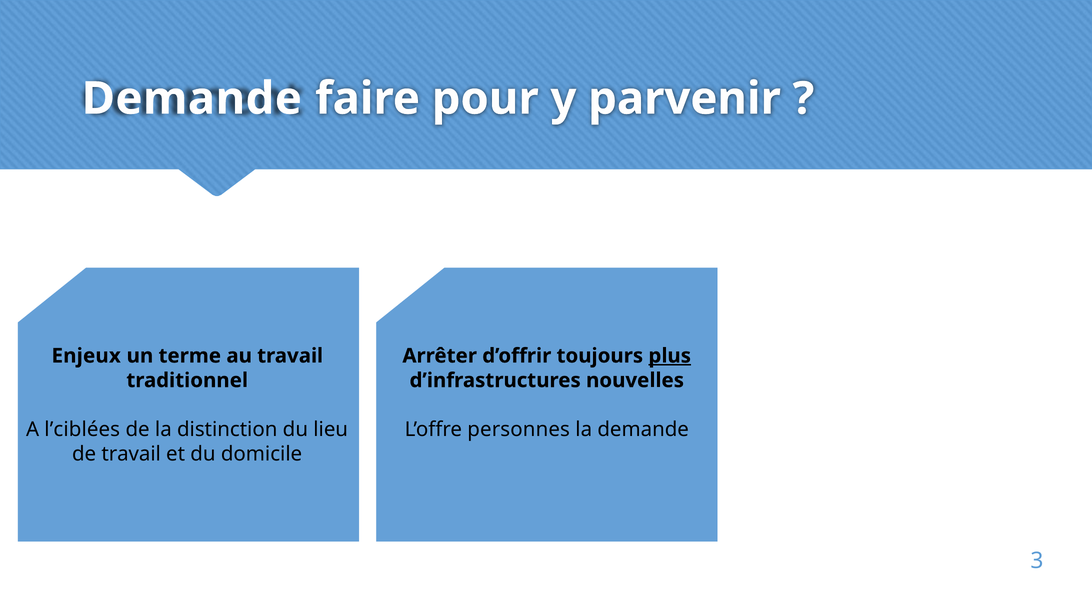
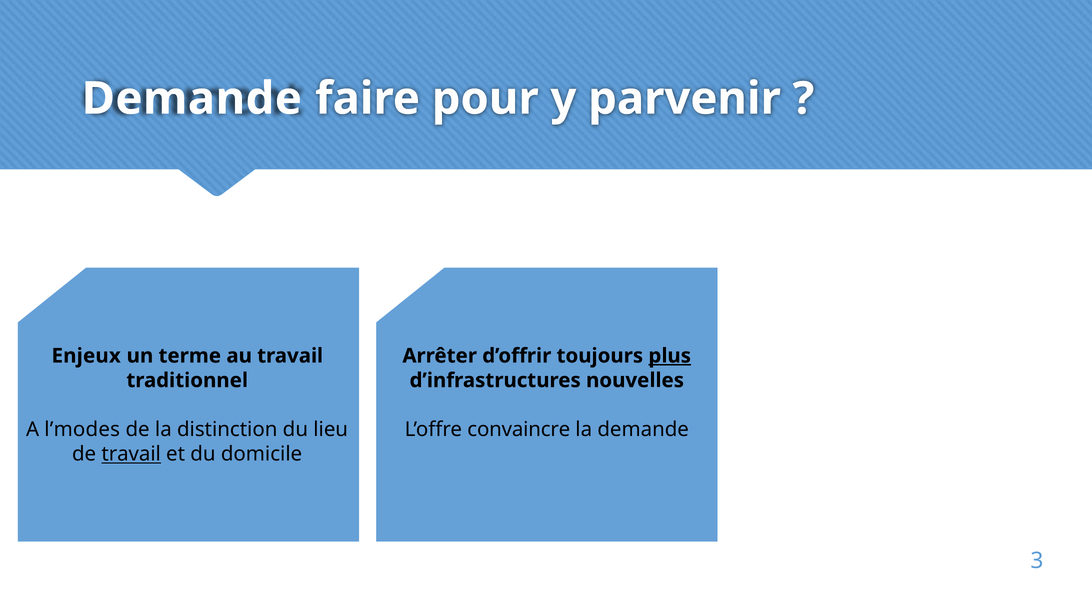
l’ciblées: l’ciblées -> l’modes (82, 430)
personnes: personnes -> convaincre (519, 430)
travail underline: none -> present (131, 454)
